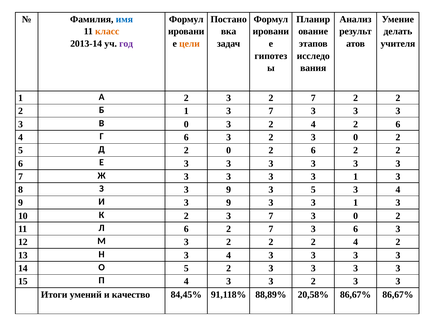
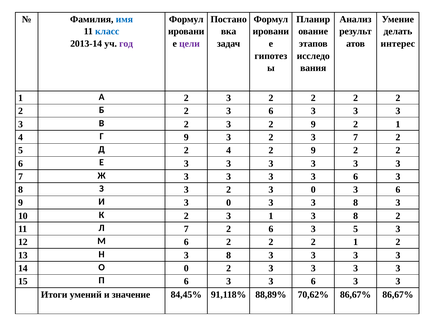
класс colour: orange -> blue (107, 32)
цели colour: orange -> purple (190, 44)
учителя: учителя -> интерес (398, 44)
3 2 7: 7 -> 2 (313, 98)
Б 1: 1 -> 2 (186, 111)
7: 7 -> 6 (271, 111)
В 0: 0 -> 2 (186, 124)
3 2 4: 4 -> 9 (313, 124)
6: 6 -> 1 (398, 124)
Г 6: 6 -> 9 (186, 137)
2 3 0: 0 -> 7 (356, 137)
2 0: 0 -> 4 (229, 151)
6: 6 -> 9 (313, 151)
3 3 3 1: 1 -> 6 (356, 177)
З 3 9: 9 -> 2 (229, 190)
5: 5 -> 0 (313, 190)
4: 4 -> 6 (398, 190)
И 3 9: 9 -> 0 (229, 203)
1: 1 -> 8 (356, 203)
2 3 7: 7 -> 1 (271, 216)
0: 0 -> 8 (356, 216)
Л 6: 6 -> 7 (186, 229)
7: 7 -> 6 (271, 229)
3 6: 6 -> 5 (356, 229)
М 3: 3 -> 6 (186, 242)
2 2 4: 4 -> 1 (356, 242)
Н 3 4: 4 -> 8 (229, 255)
О 5: 5 -> 0 (186, 269)
П 4: 4 -> 6 (186, 282)
2: 2 -> 6 (313, 282)
качество: качество -> значение (131, 295)
20,58%: 20,58% -> 70,62% (313, 295)
